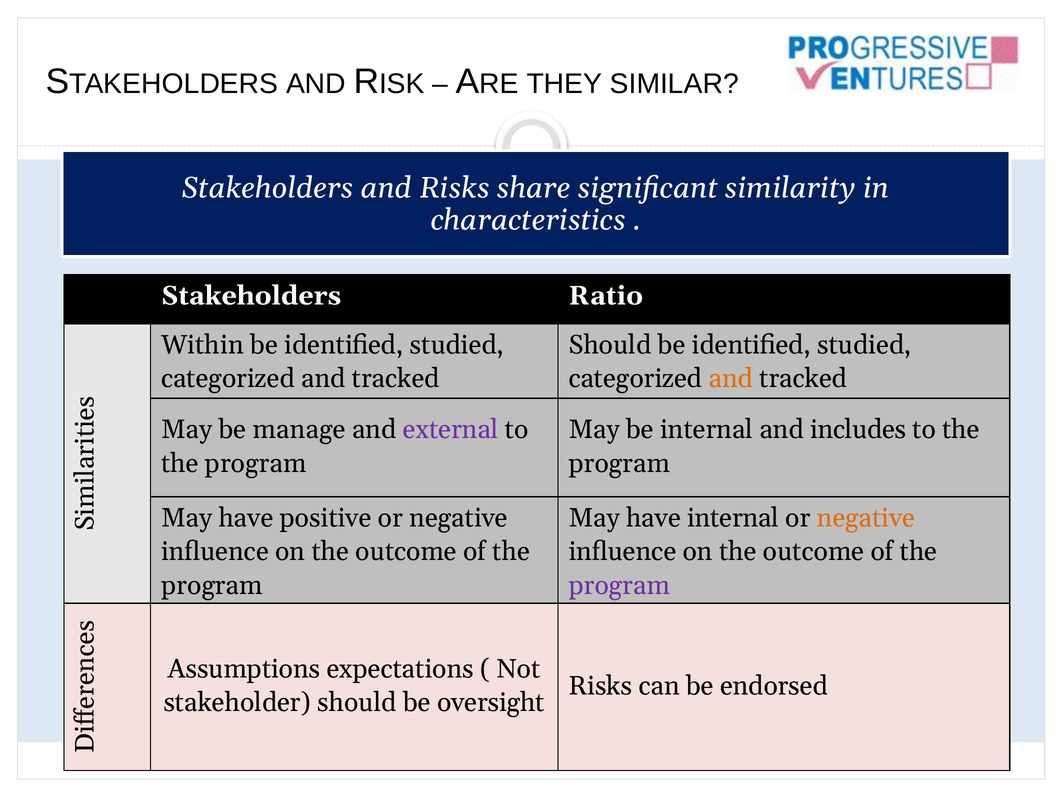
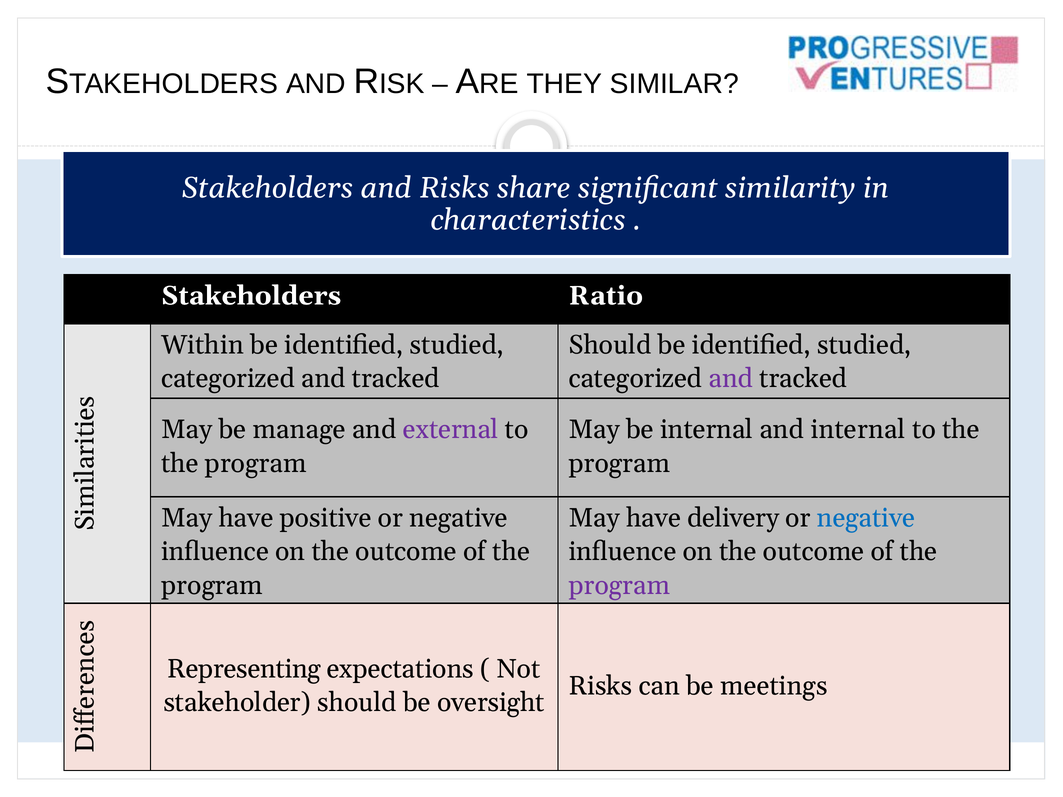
and colour: orange -> purple (731, 379)
and includes: includes -> internal (858, 430)
have internal: internal -> delivery (733, 518)
negative colour: orange -> blue (866, 518)
Assumptions: Assumptions -> Representing (244, 669)
endorsed: endorsed -> meetings (774, 686)
